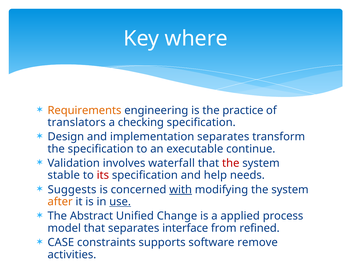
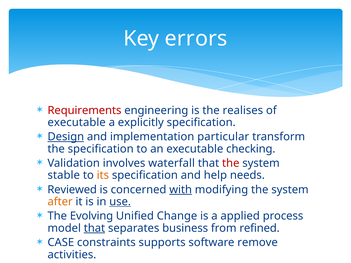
where: where -> errors (196, 39)
Requirements colour: orange -> red (84, 110)
practice: practice -> realises (243, 110)
translators: translators -> executable (77, 123)
checking: checking -> explicitly (141, 123)
Design underline: none -> present (66, 137)
implementation separates: separates -> particular (223, 137)
continue: continue -> checking (251, 149)
its colour: red -> orange (103, 175)
Suggests: Suggests -> Reviewed (72, 190)
Abstract: Abstract -> Evolving (91, 216)
that underline: none -> present (94, 228)
interface: interface -> business (185, 228)
